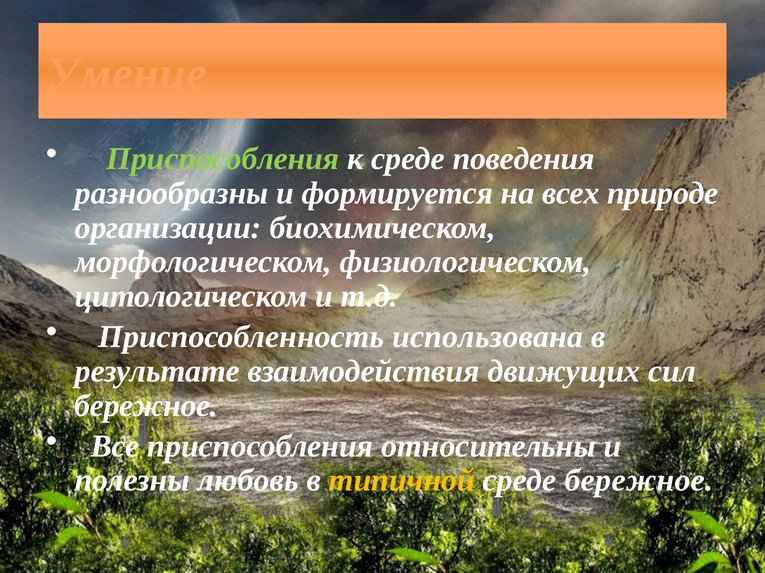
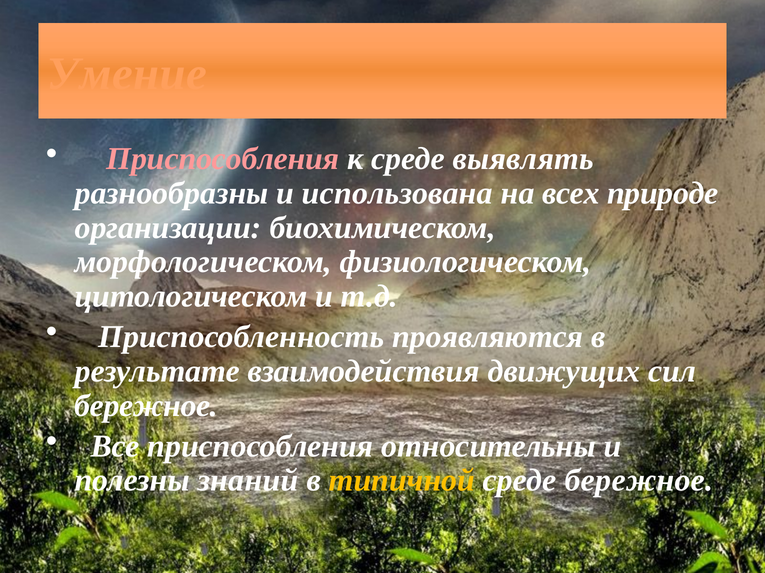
Приспособления colour: light green -> pink (223, 159)
поведения: поведения -> выявлять (523, 159)
формируется: формируется -> использована (397, 193)
использована: использована -> проявляются (488, 337)
любовь: любовь -> знаний (248, 481)
